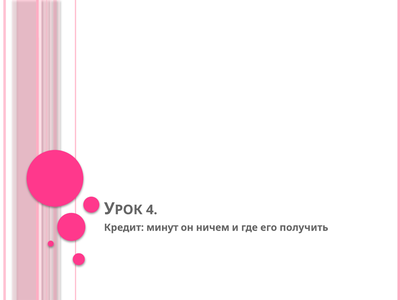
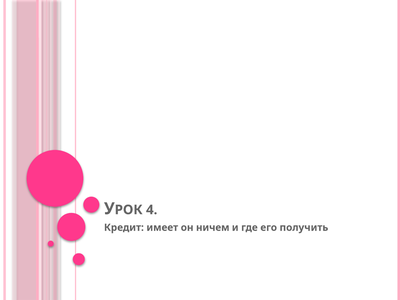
минут: минут -> имеет (162, 228)
